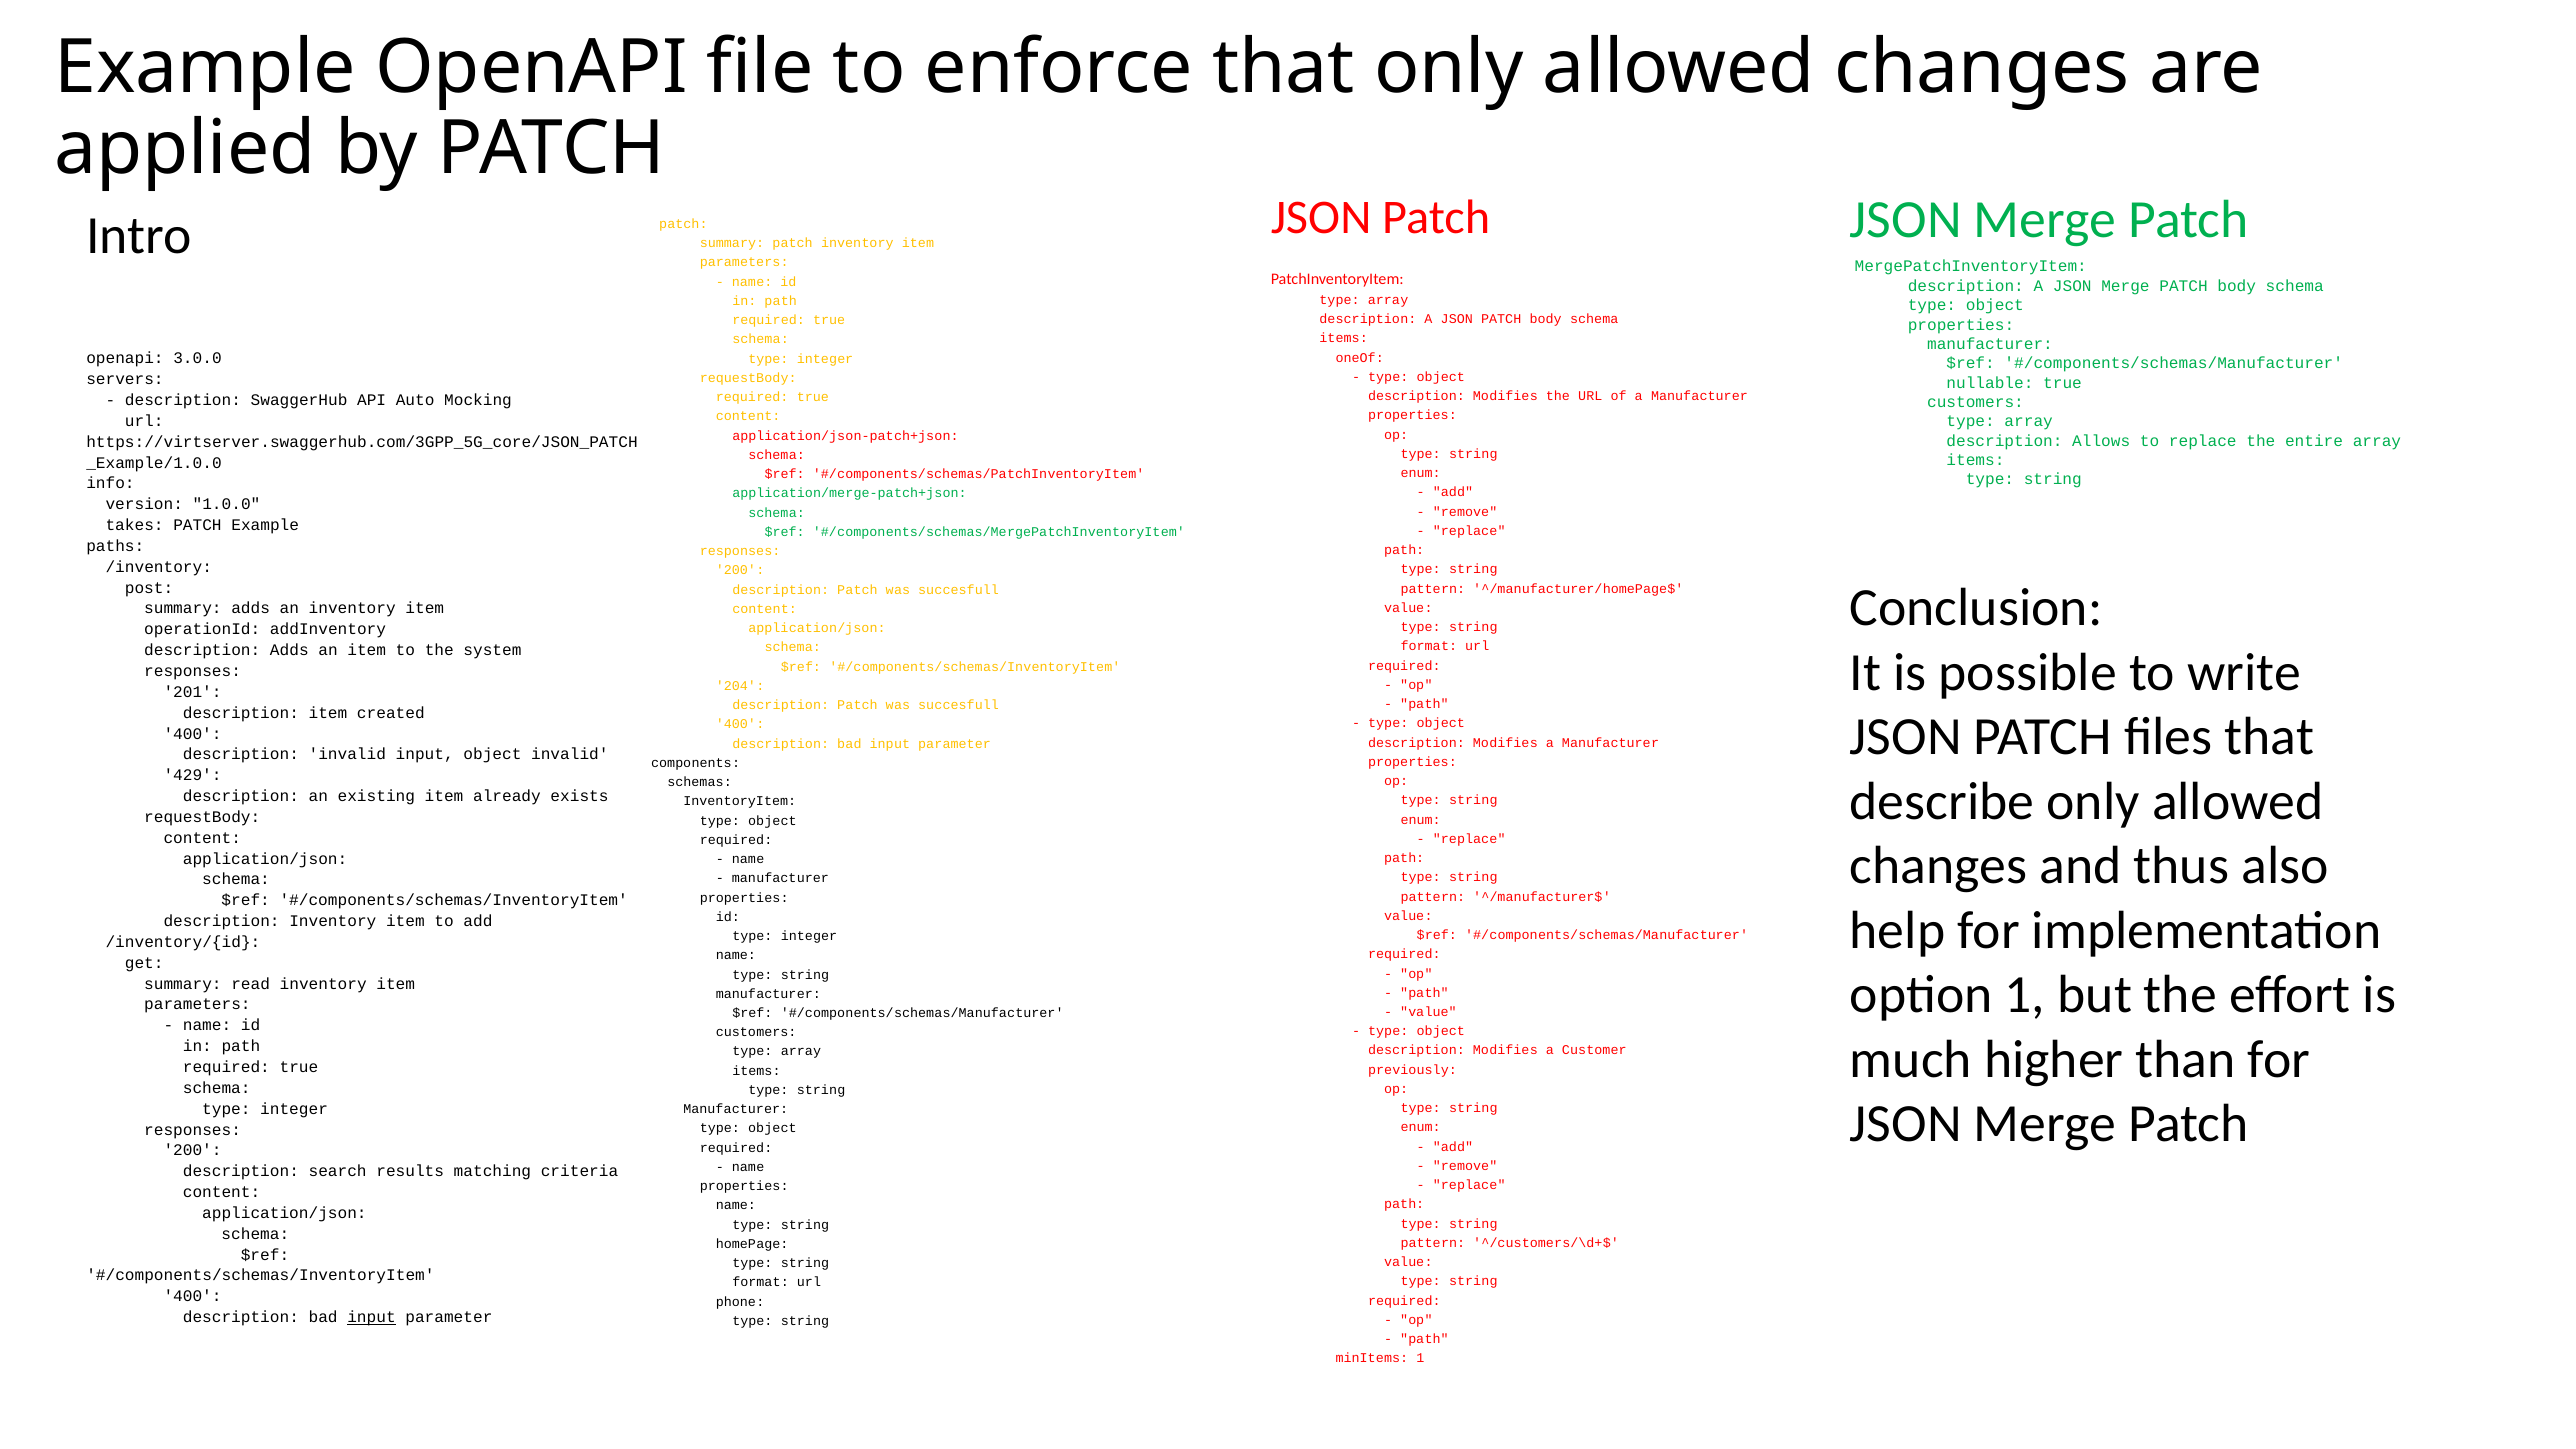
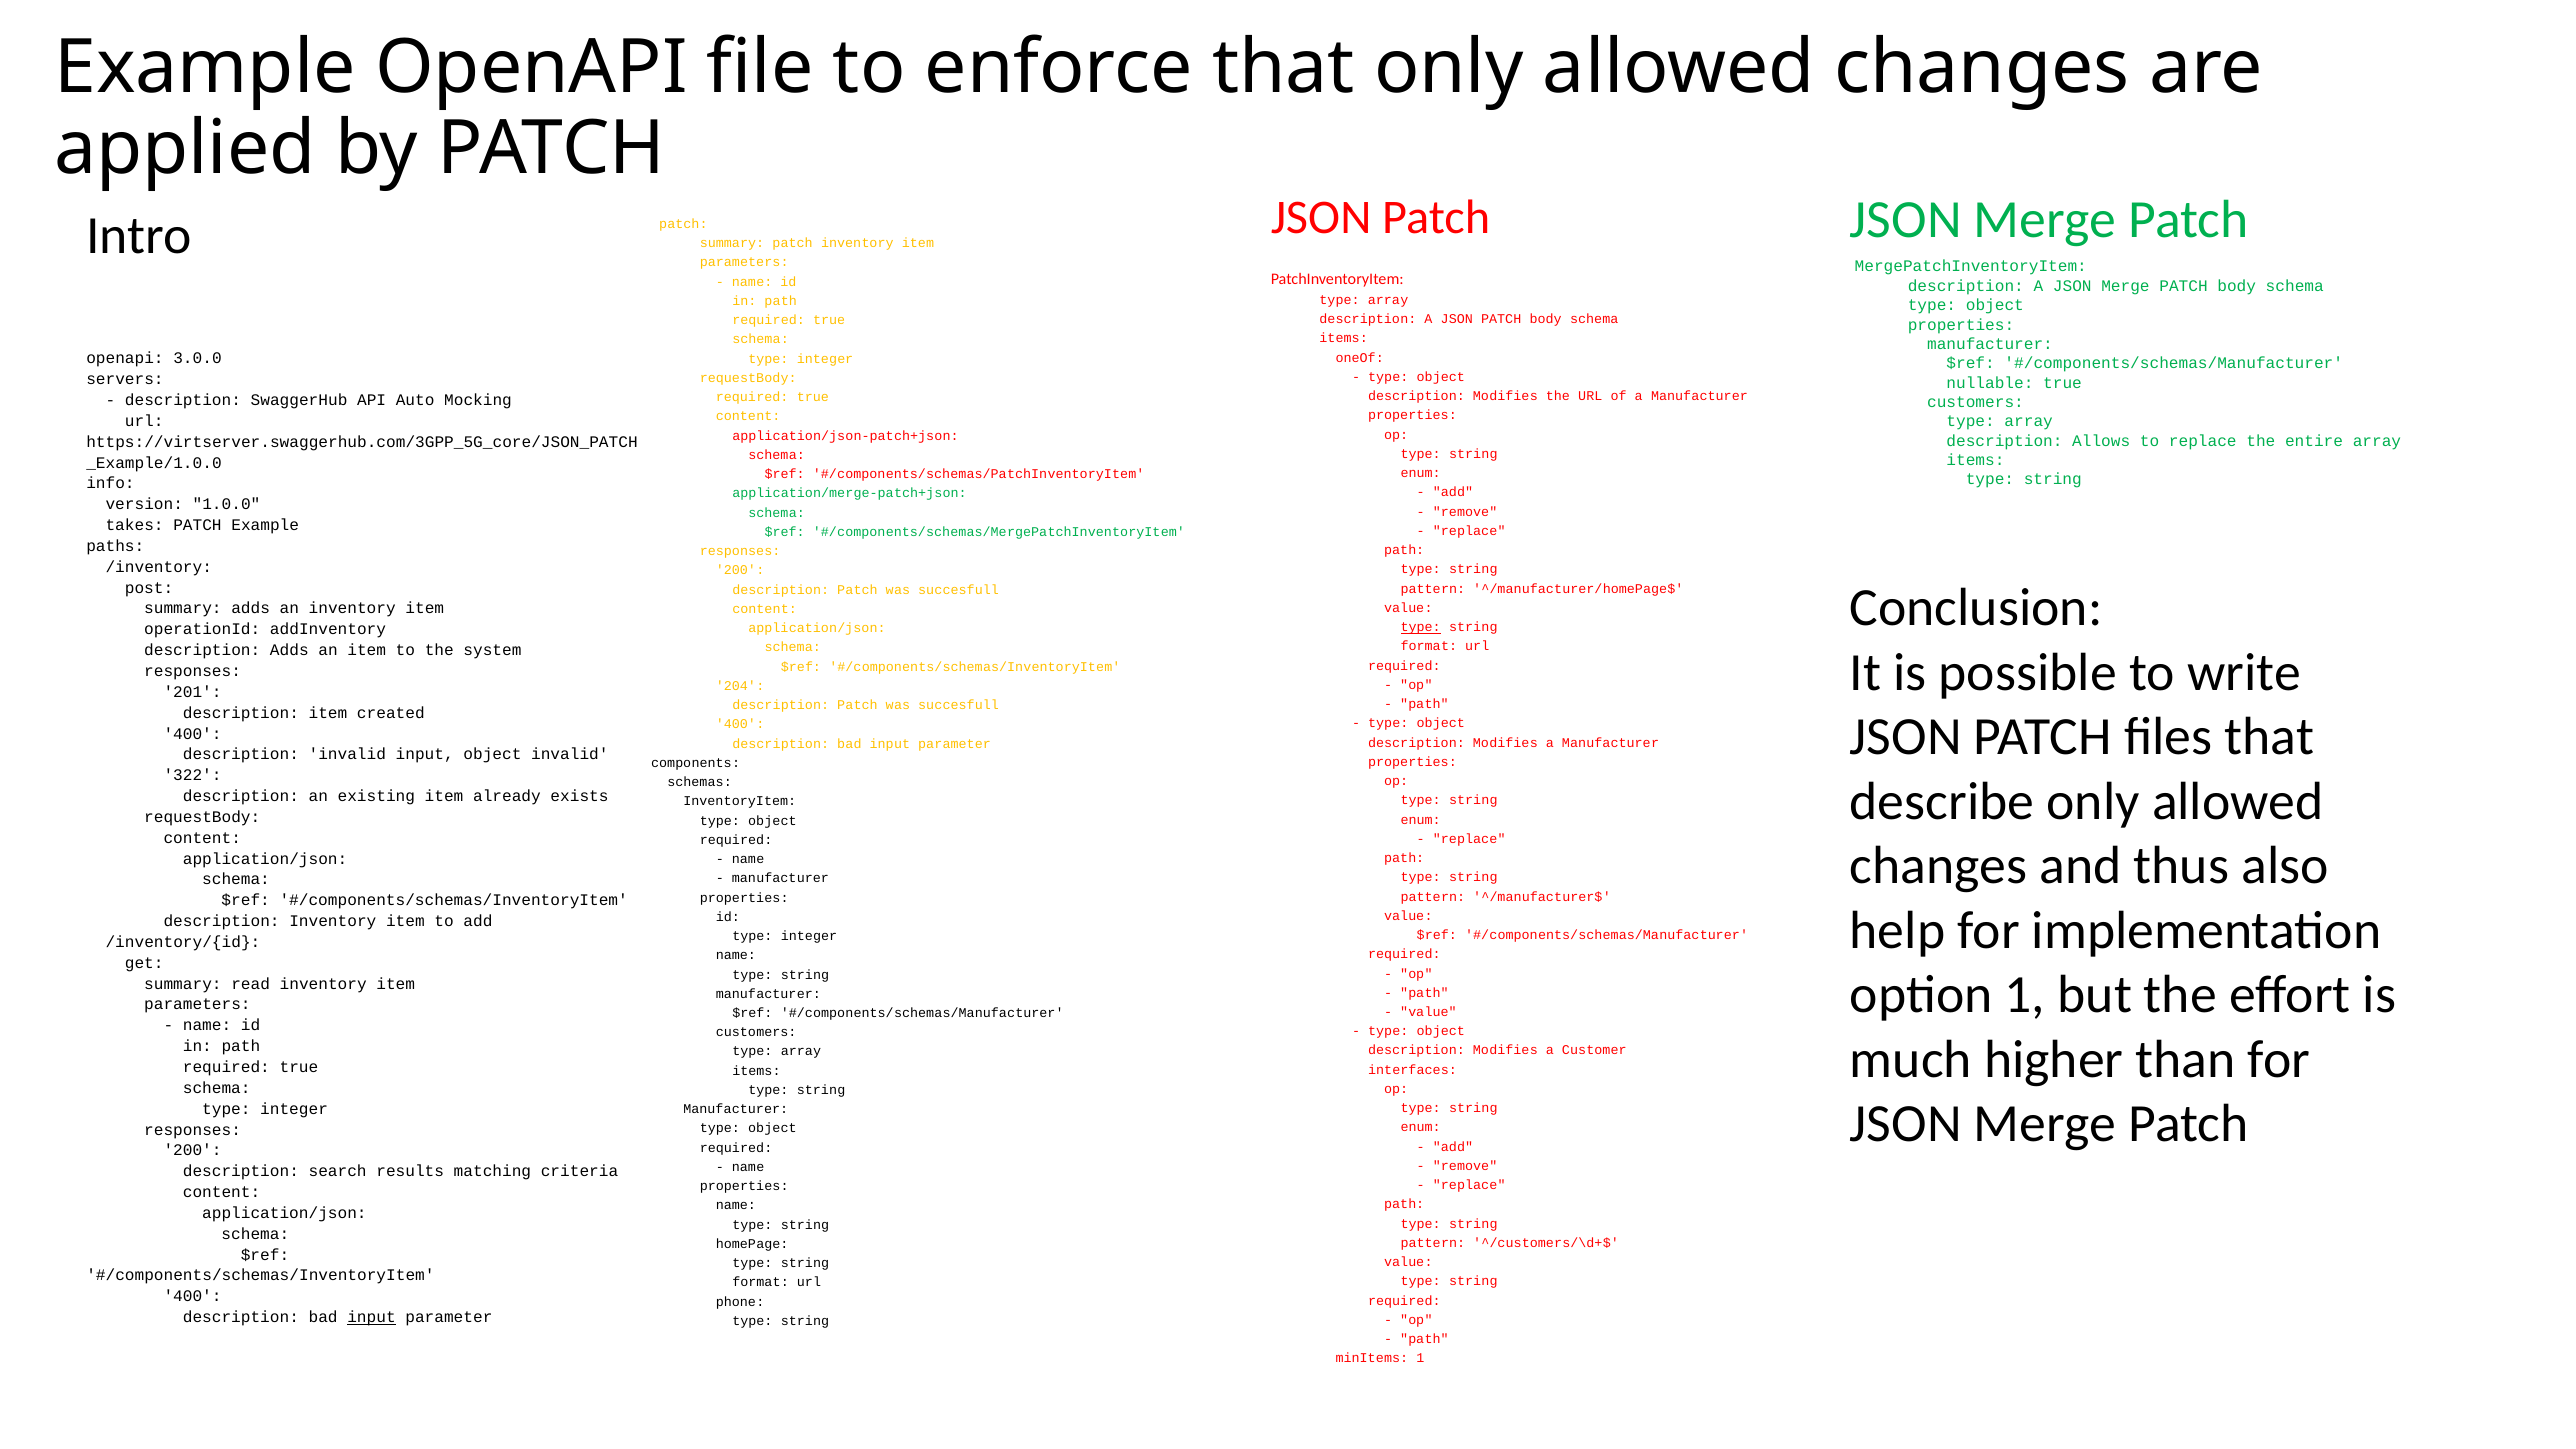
type underline: none -> present (1421, 627)
429: 429 -> 322 (193, 775)
previously: previously -> interfaces (1412, 1070)
